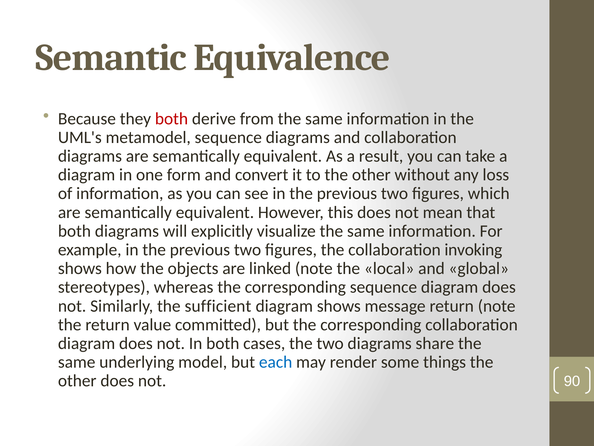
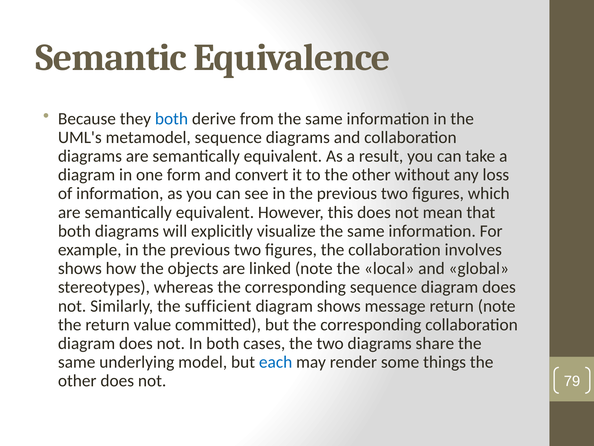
both colour: red -> blue (171, 119)
invoking: invoking -> involves (473, 249)
90: 90 -> 79 (572, 381)
